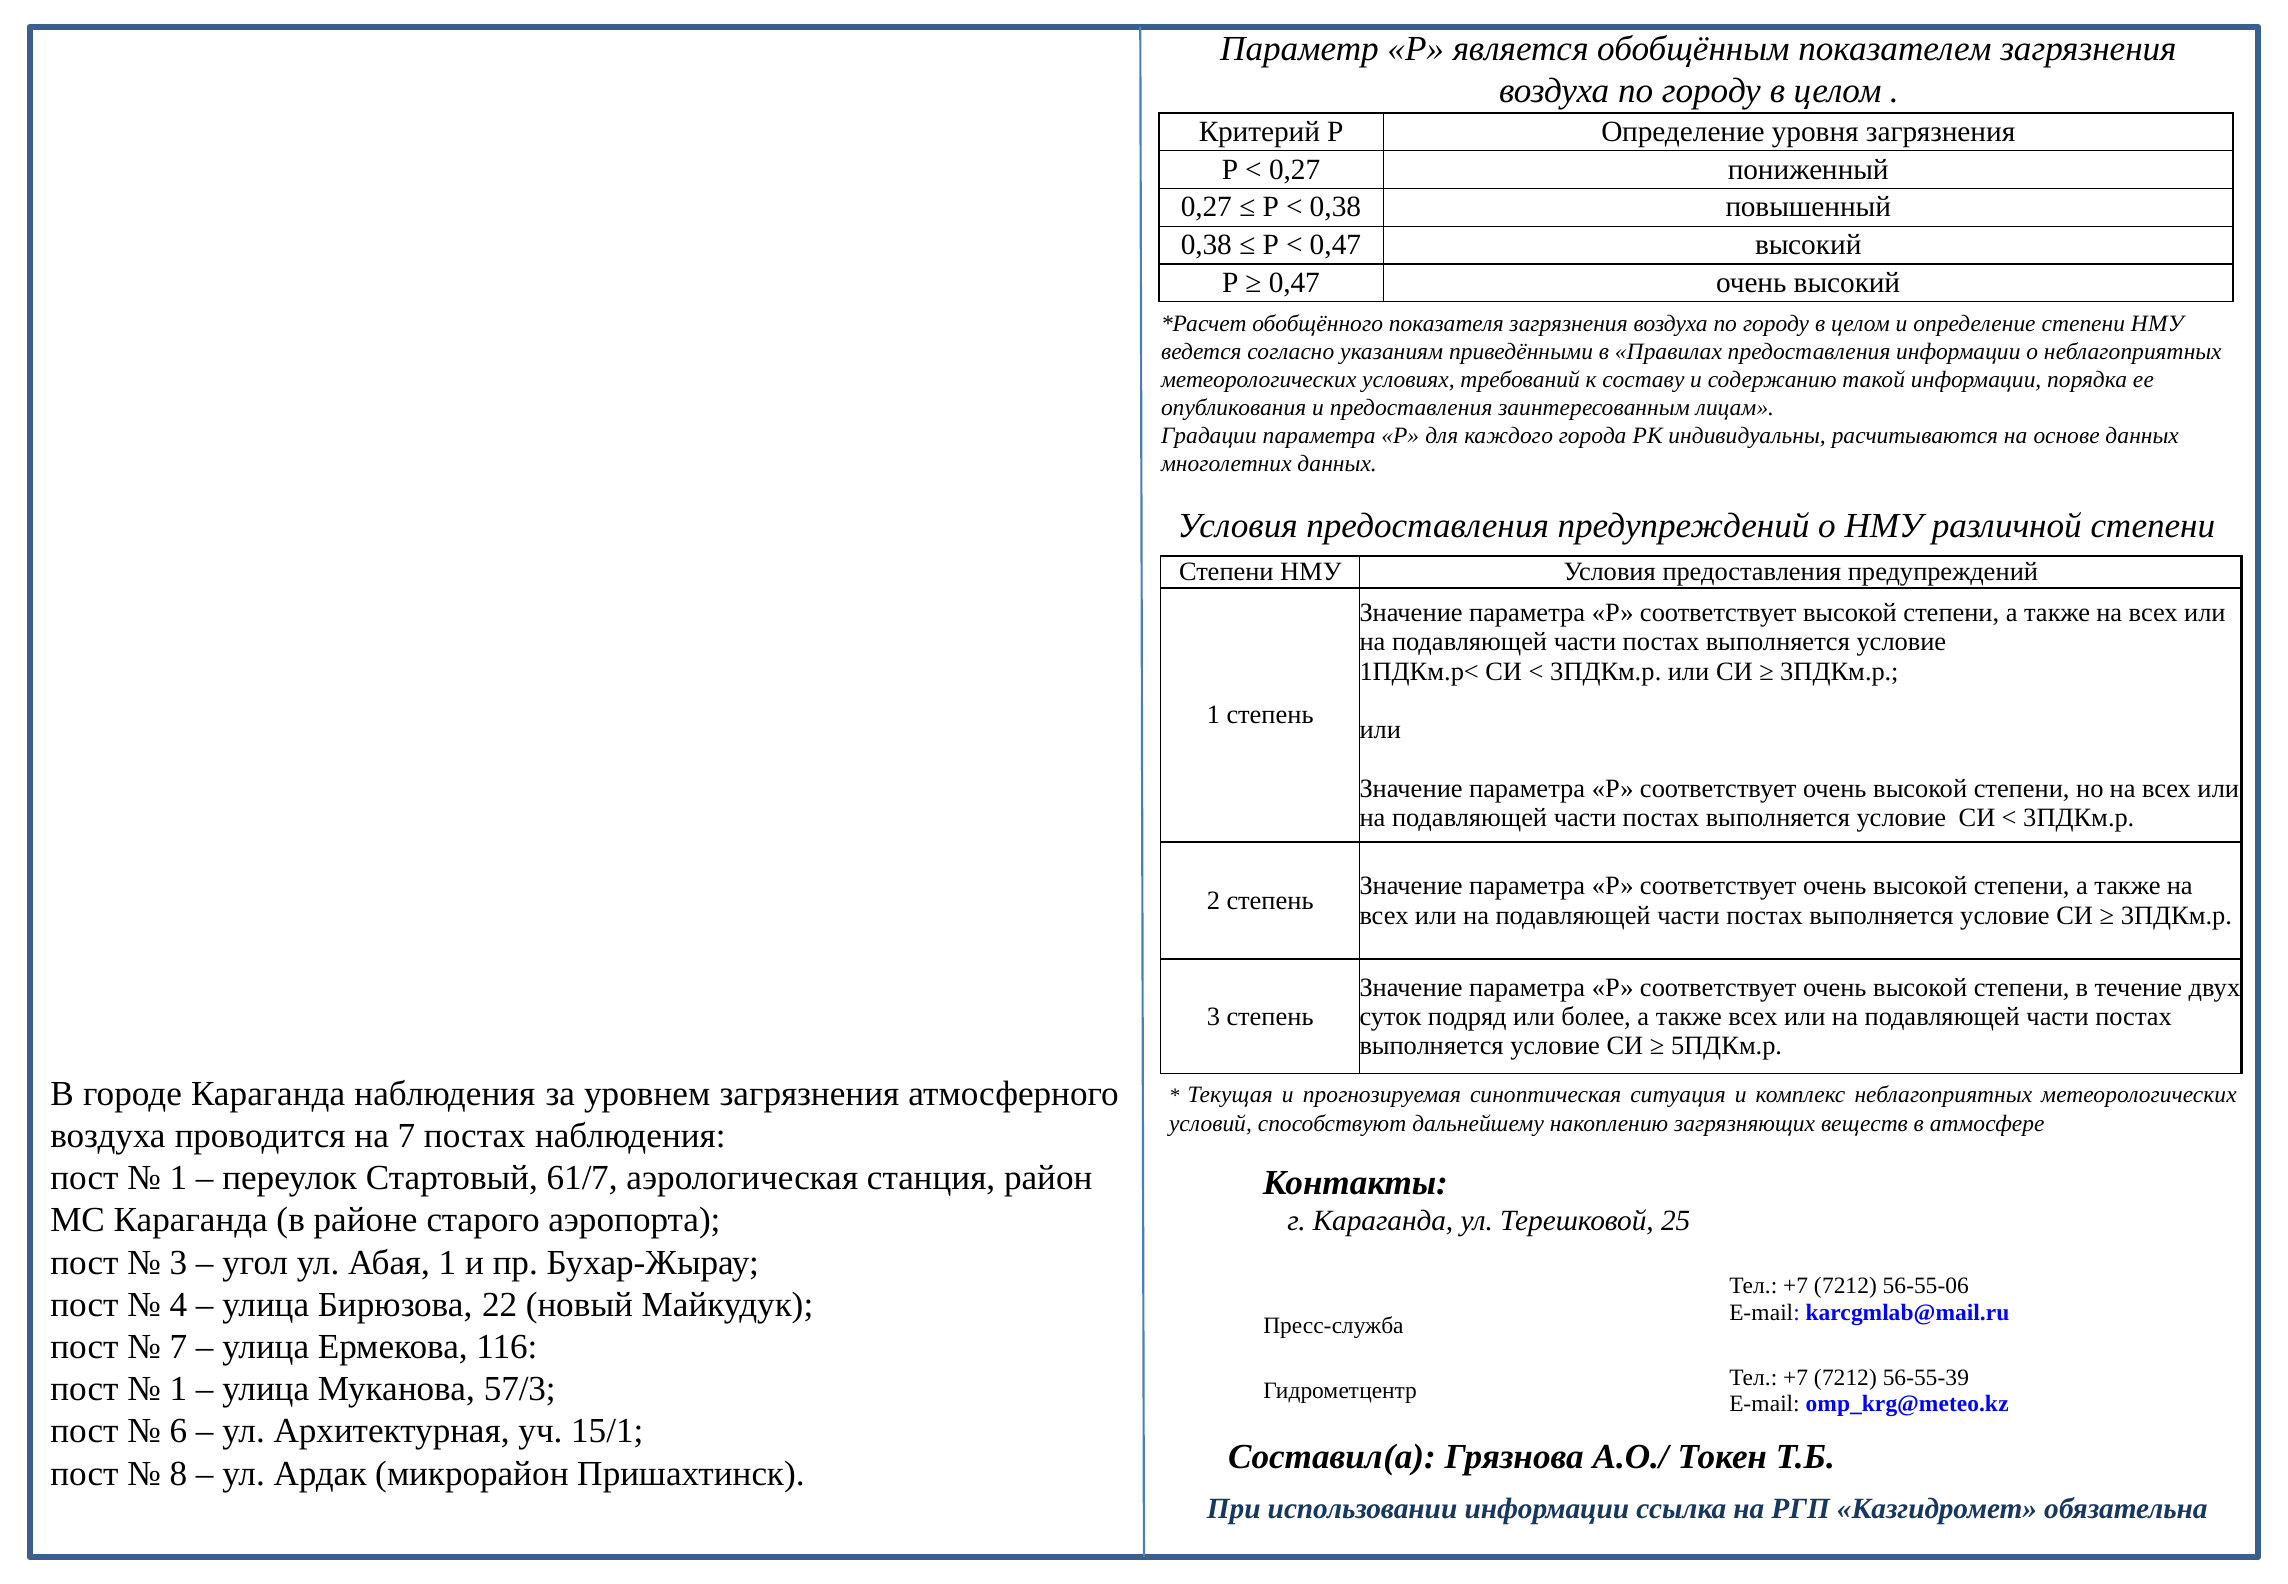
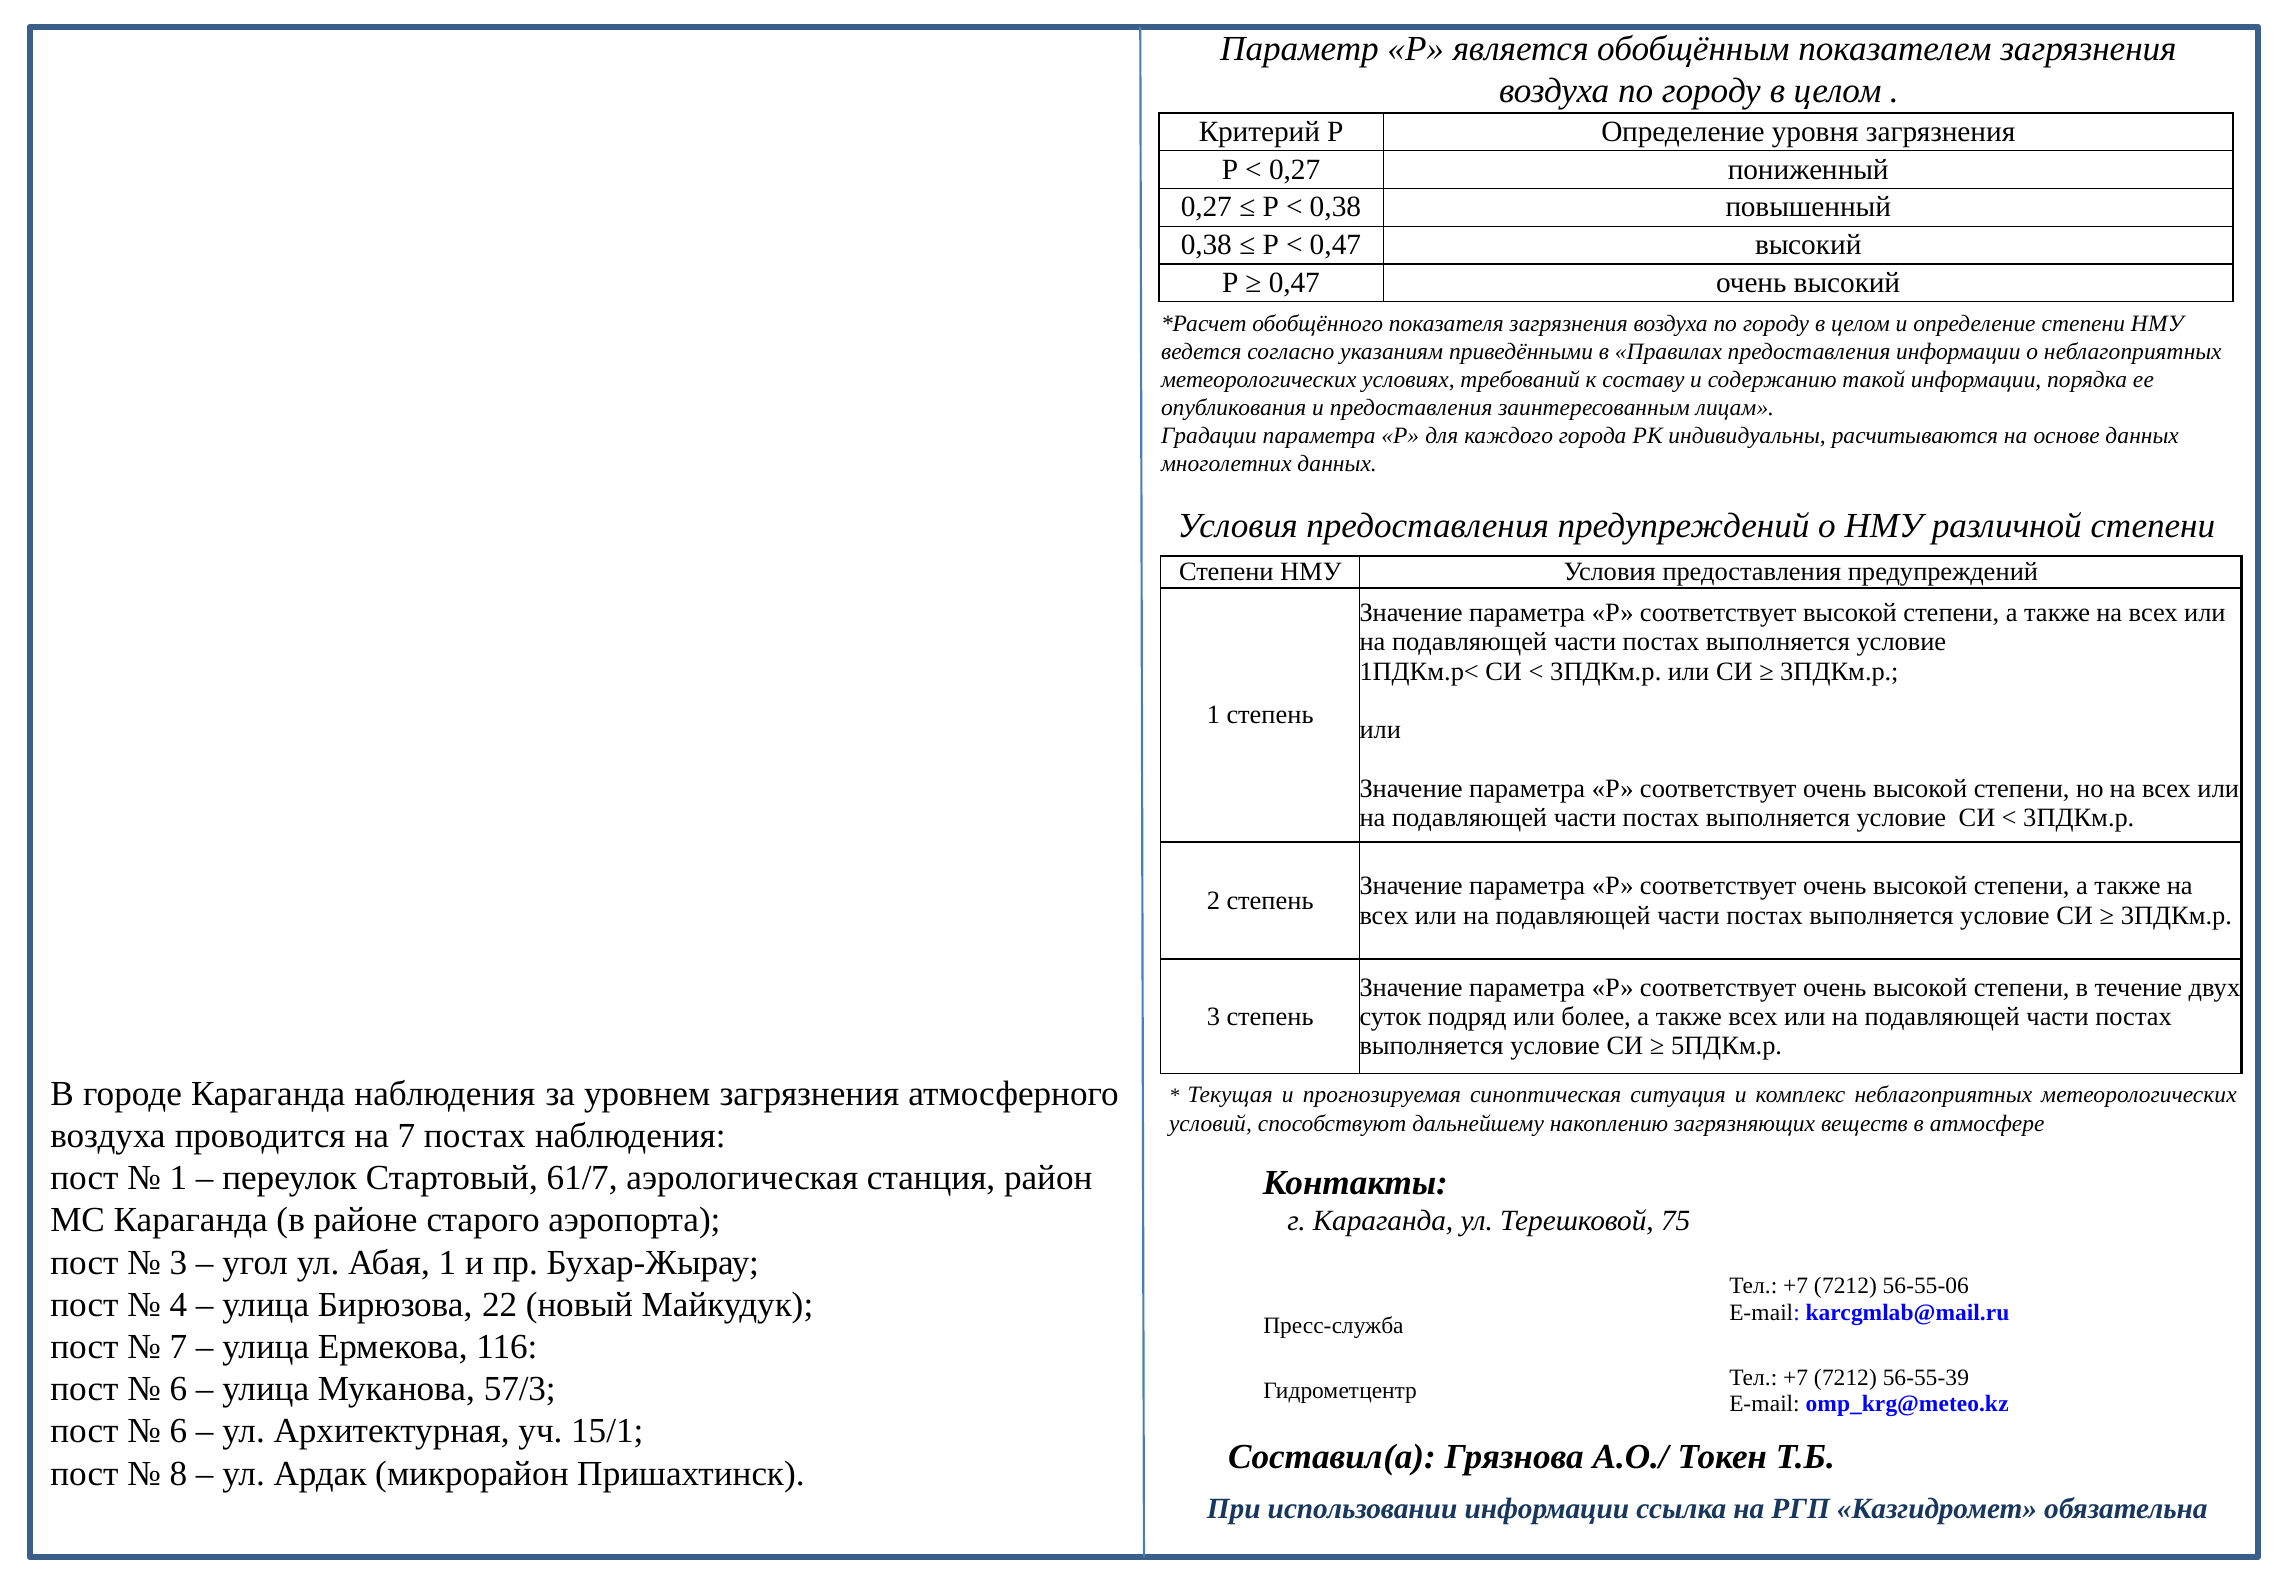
25: 25 -> 75 (1676, 1221)
1: 1 -> 6 (178, 1389)
